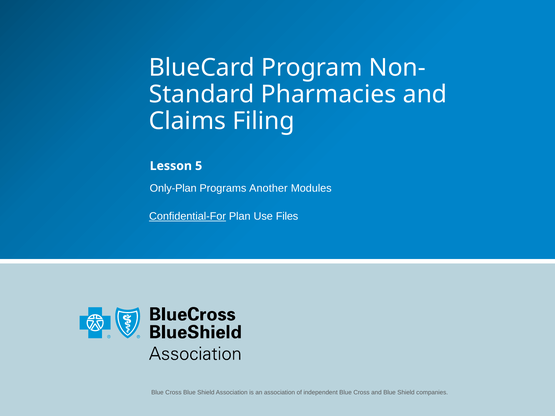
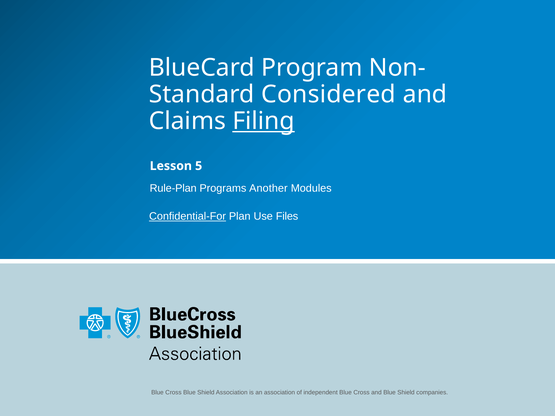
Pharmacies: Pharmacies -> Considered (328, 94)
Filing underline: none -> present (264, 121)
Only-Plan: Only-Plan -> Rule-Plan (173, 188)
